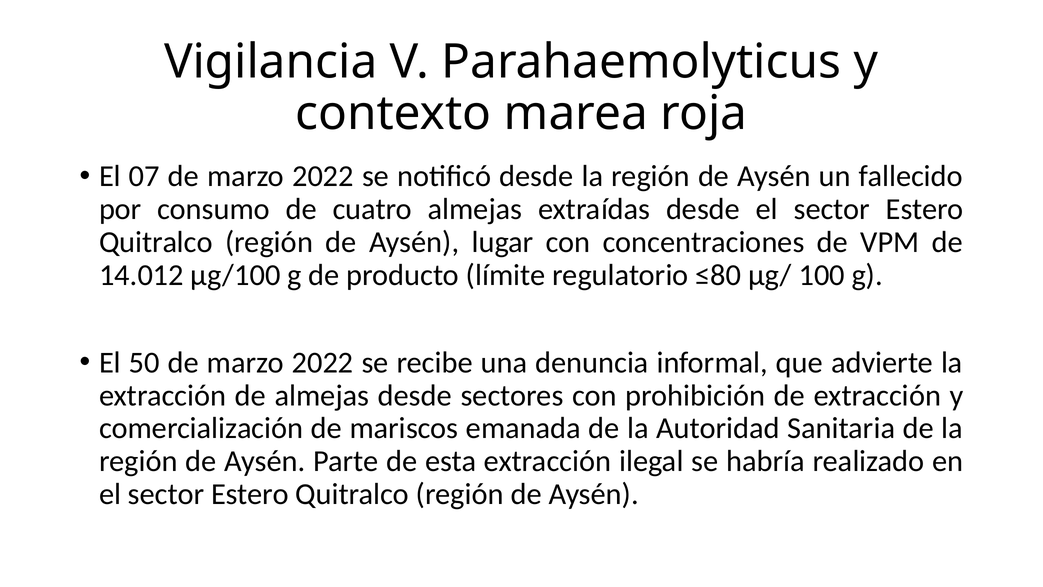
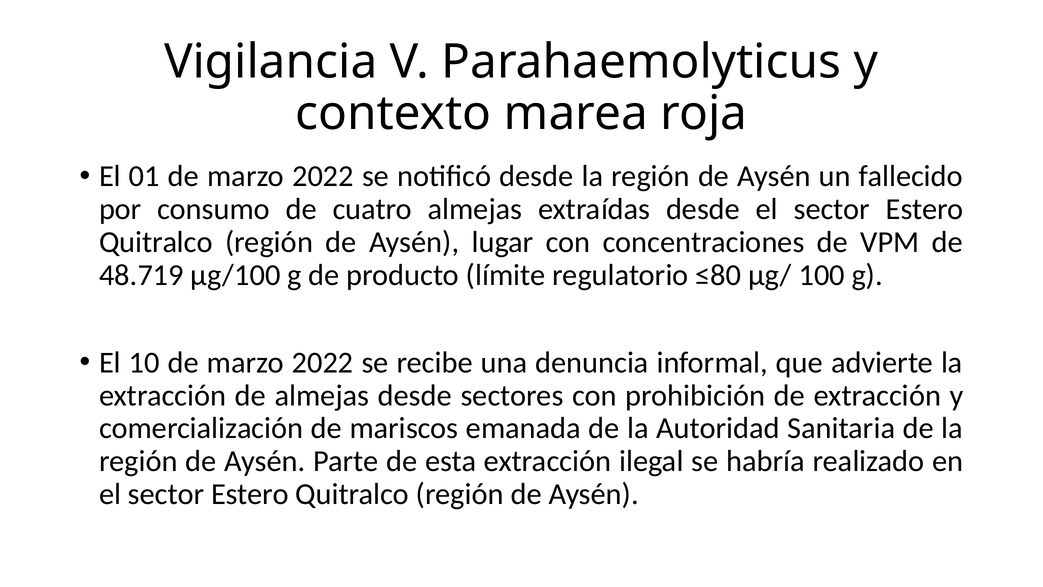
07: 07 -> 01 (144, 176)
14.012: 14.012 -> 48.719 (141, 275)
50: 50 -> 10 (144, 362)
